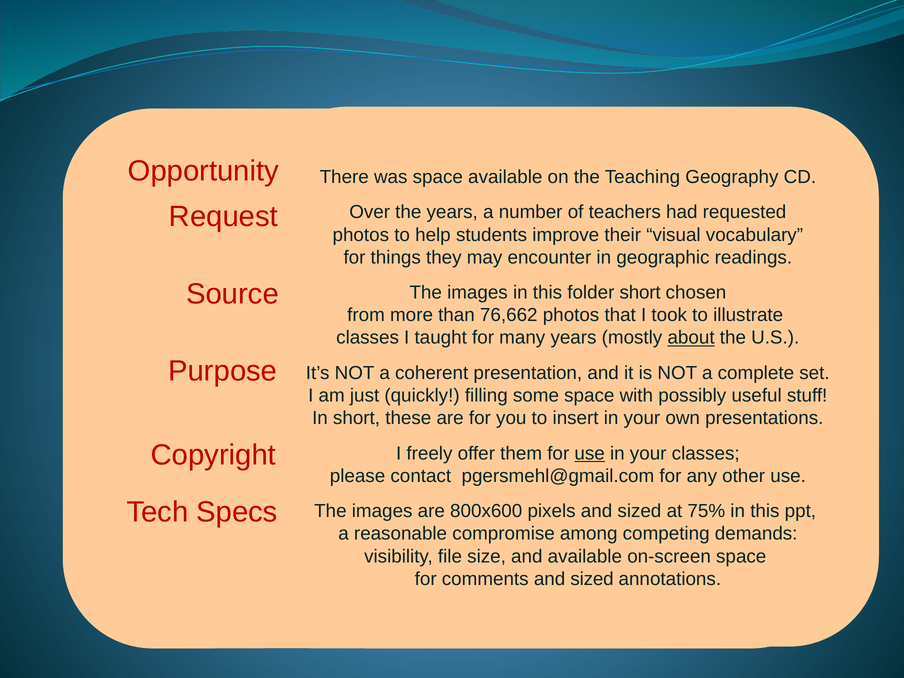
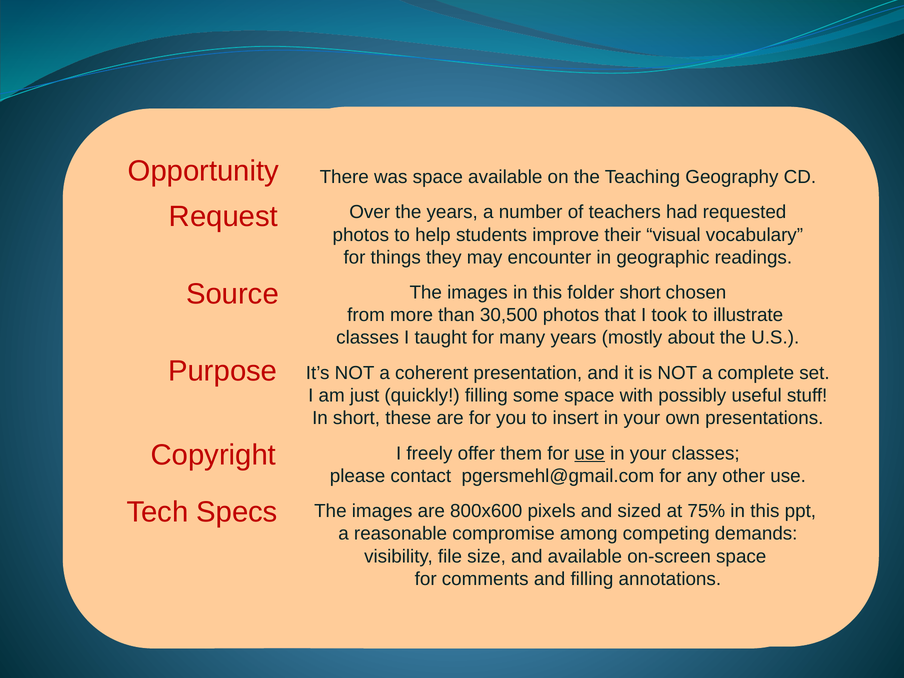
76,662: 76,662 -> 30,500 (509, 315)
about underline: present -> none (691, 338)
comments and sized: sized -> filling (592, 579)
